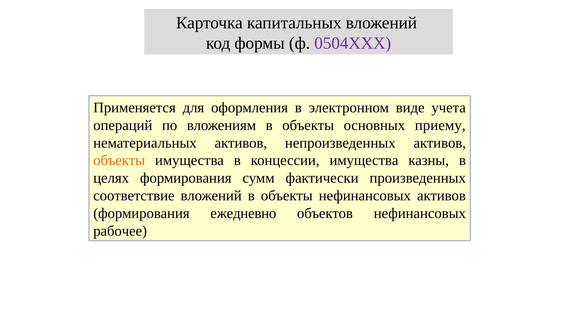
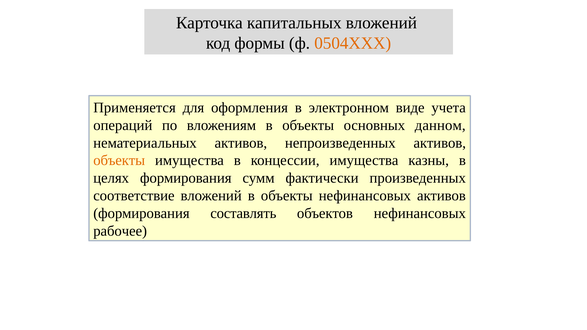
0504ХХХ colour: purple -> orange (353, 43)
приему: приему -> данном (440, 125)
ежедневно: ежедневно -> составлять (243, 213)
